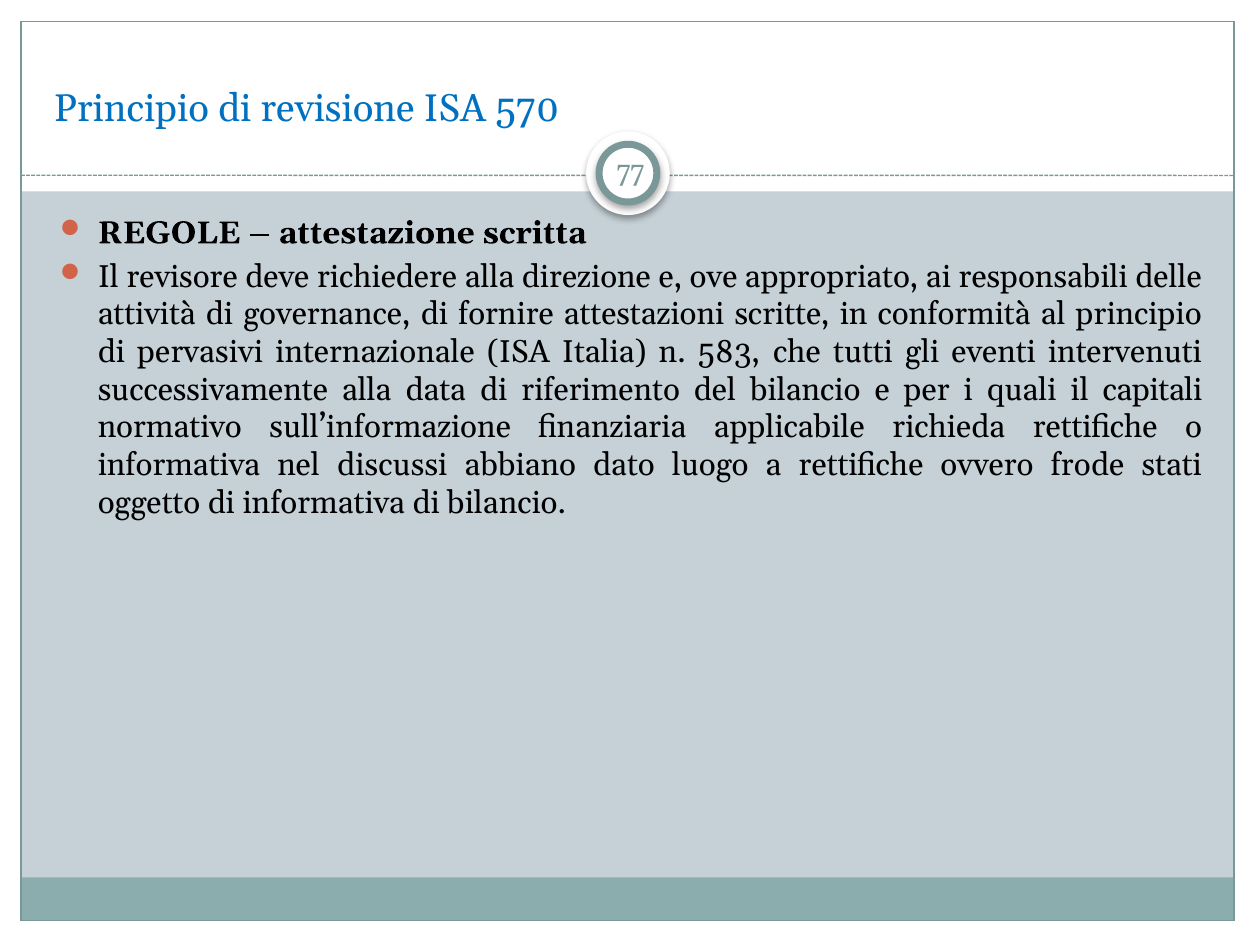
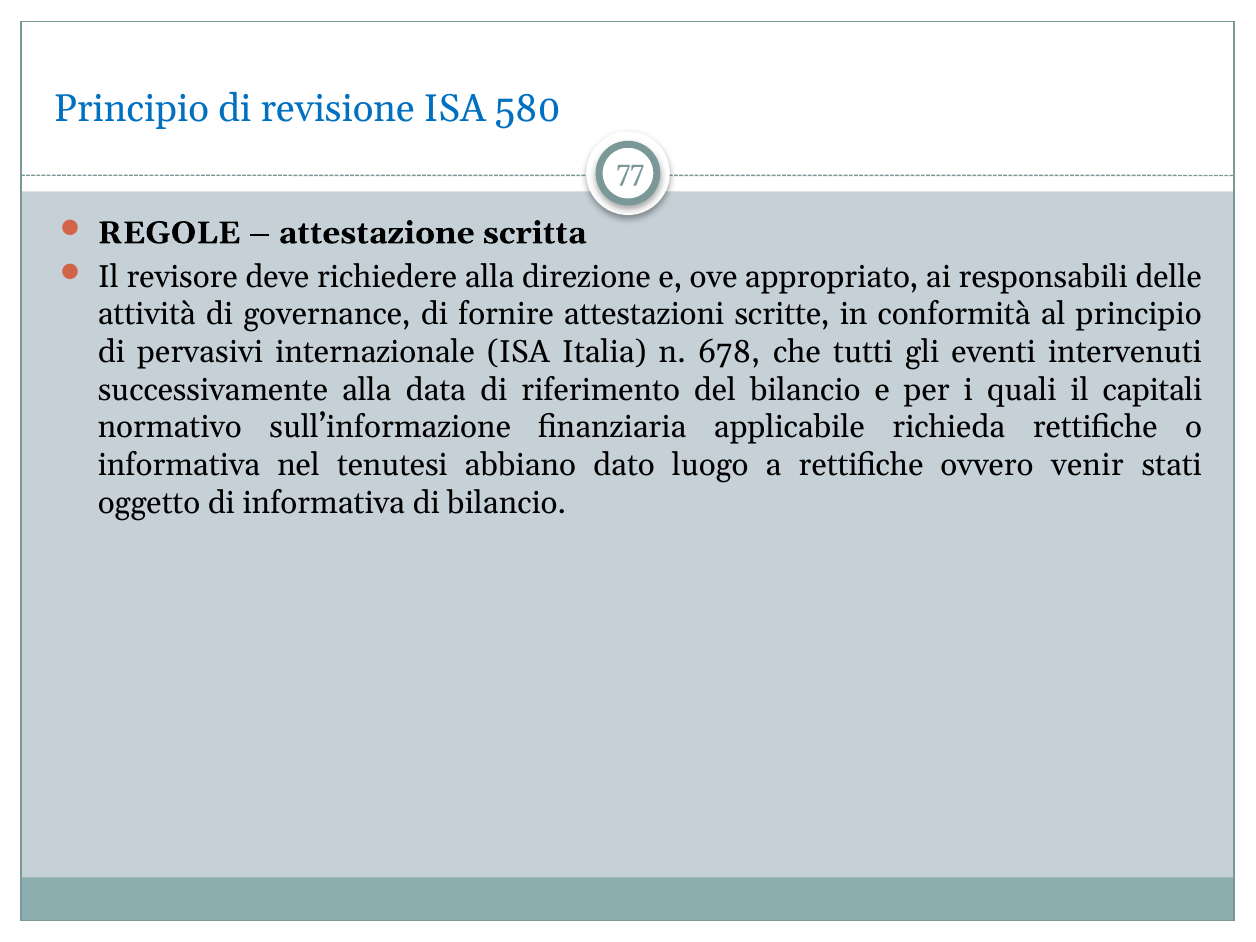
570: 570 -> 580 (528, 109)
583: 583 -> 678 (729, 352)
discussi: discussi -> tenutesi (392, 465)
frode: frode -> venir (1087, 465)
